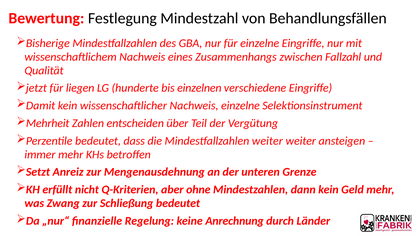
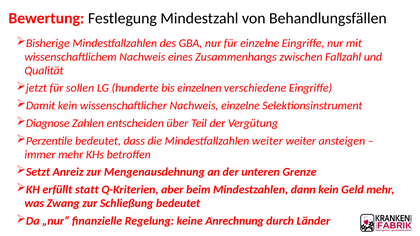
liegen: liegen -> sollen (80, 88)
Mehrheit: Mehrheit -> Diagnose (48, 123)
nicht: nicht -> statt (87, 190)
ohne: ohne -> beim (198, 190)
